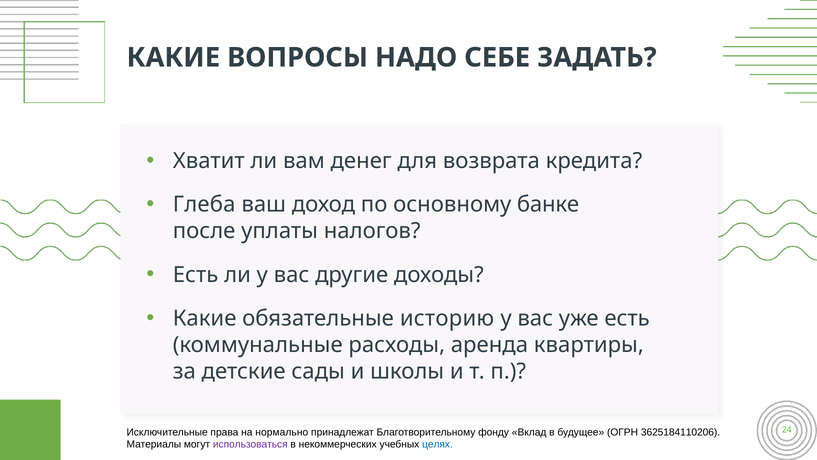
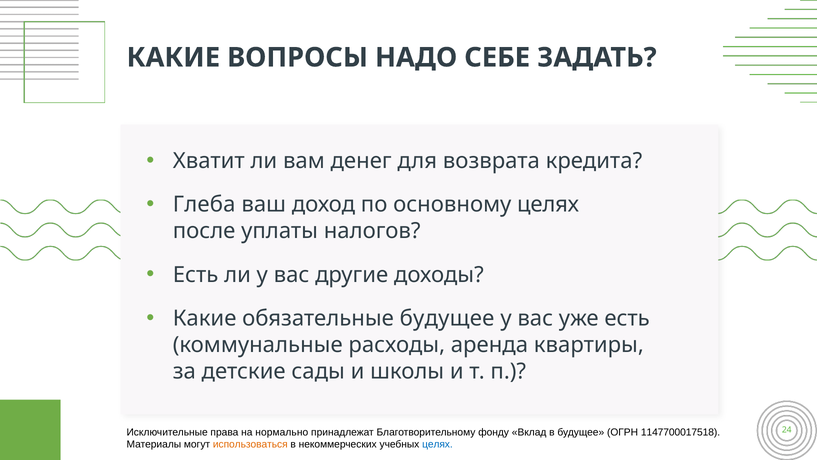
основному банке: банке -> целях (548, 204)
обязательные историю: историю -> будущее (447, 318)
3625184110206: 3625184110206 -> 1147700017518 (681, 432)
использоваться colour: purple -> orange (250, 444)
